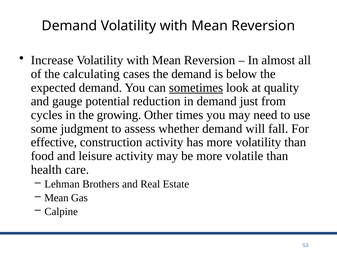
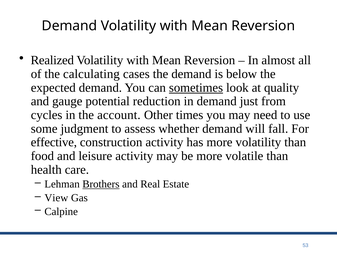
Increase: Increase -> Realized (52, 60)
growing: growing -> account (119, 115)
Brothers underline: none -> present (101, 184)
Mean: Mean -> View (56, 198)
